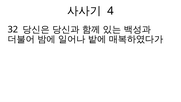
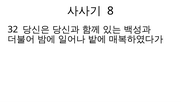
4: 4 -> 8 (111, 11)
